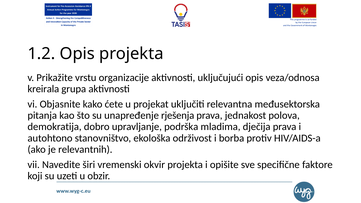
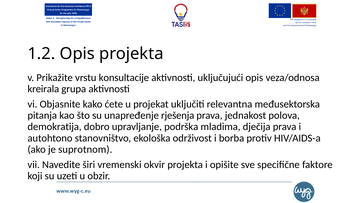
organizacije: organizacije -> konsultacije (124, 78)
relevantnih: relevantnih -> suprotnom (85, 149)
